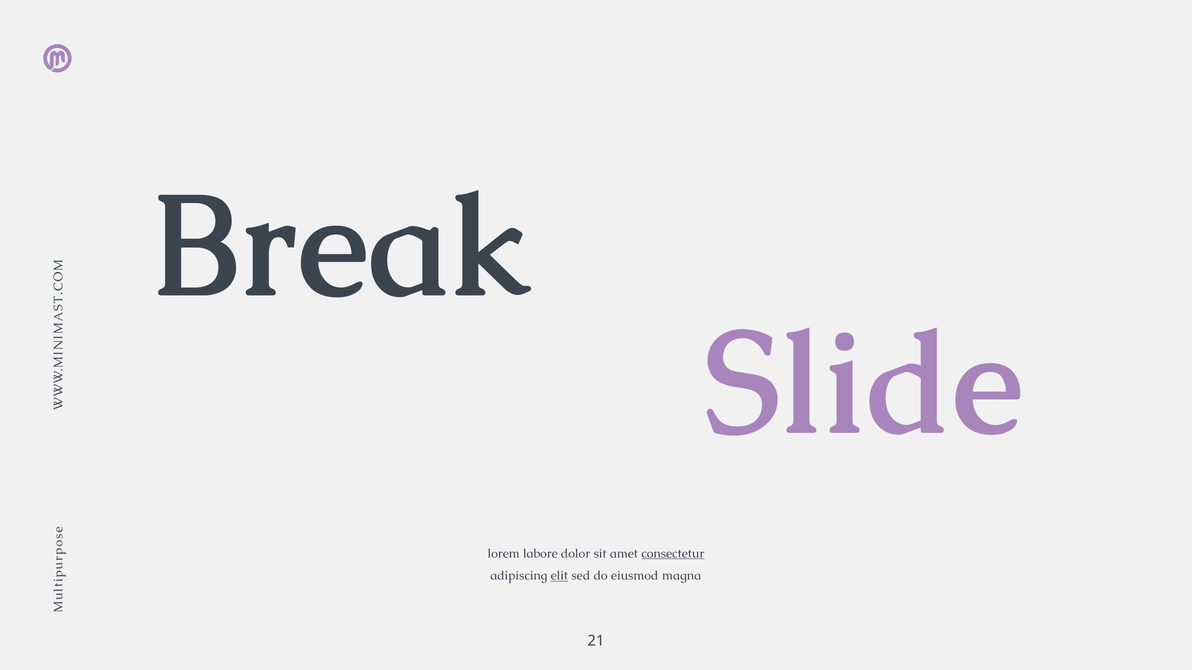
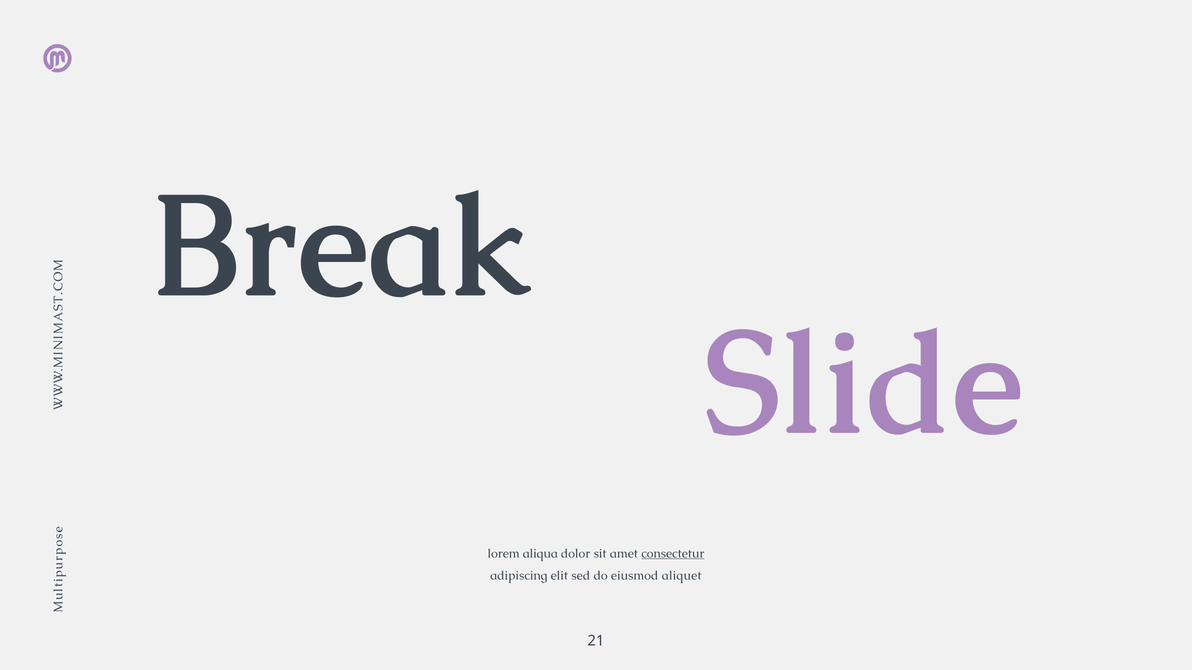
labore: labore -> aliqua (540, 554)
elit underline: present -> none (559, 576)
magna: magna -> aliquet (682, 576)
